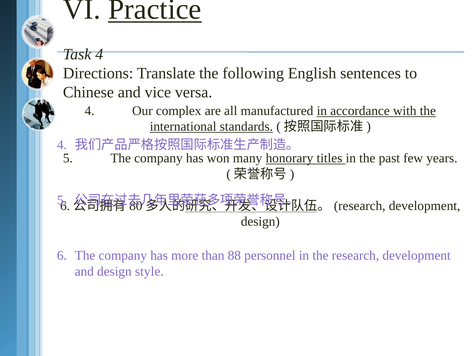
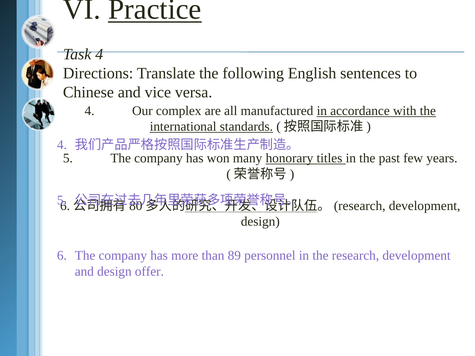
88: 88 -> 89 (234, 256)
style: style -> offer (149, 272)
